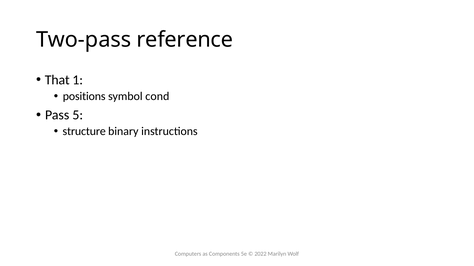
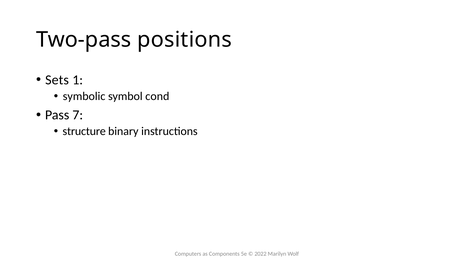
reference: reference -> positions (185, 40)
That: That -> Sets (57, 80)
positions: positions -> symbolic (84, 96)
5: 5 -> 7 (78, 115)
